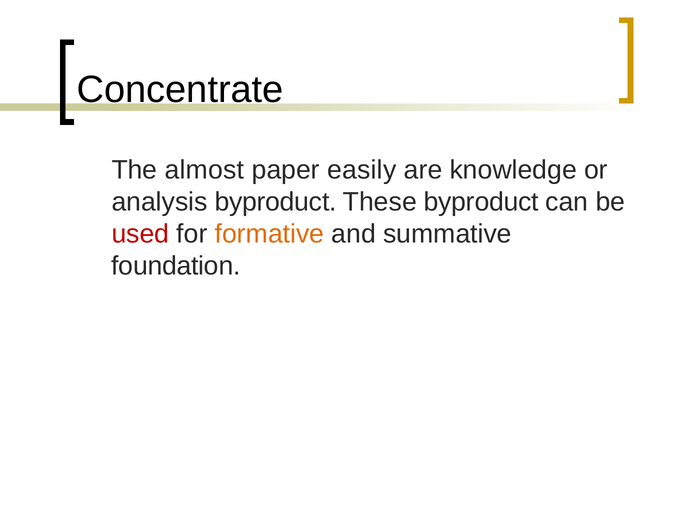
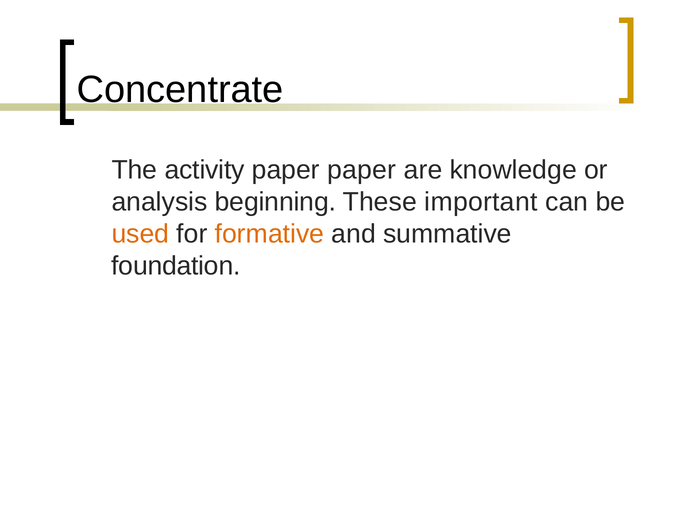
almost: almost -> activity (205, 170)
paper easily: easily -> paper (362, 170)
analysis byproduct: byproduct -> beginning (275, 202)
These byproduct: byproduct -> important (481, 202)
used colour: red -> orange (140, 234)
